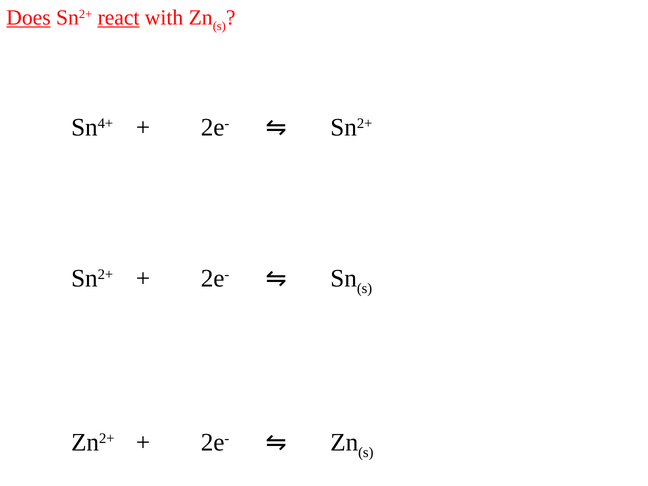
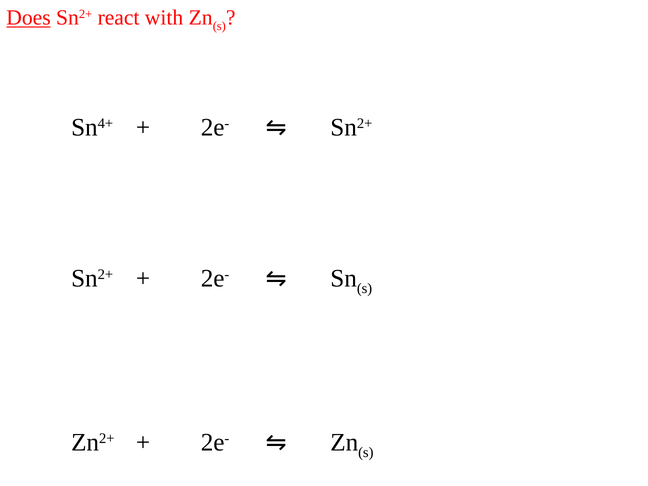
react underline: present -> none (119, 18)
